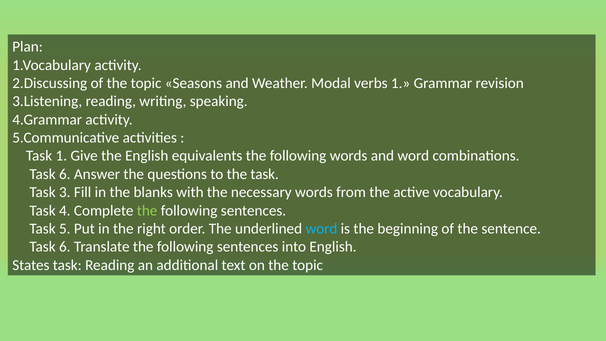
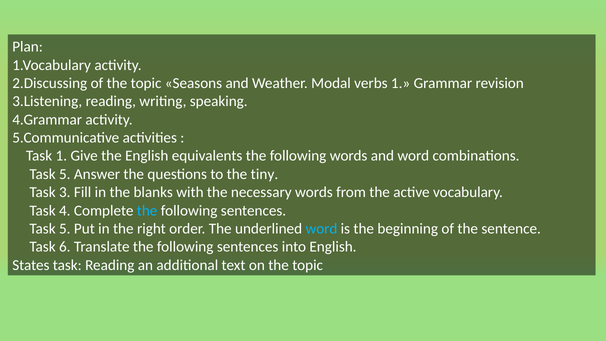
6: 6 -> 5 (65, 174)
the task: task -> tiny (265, 174)
the colour: light green -> light blue (147, 210)
